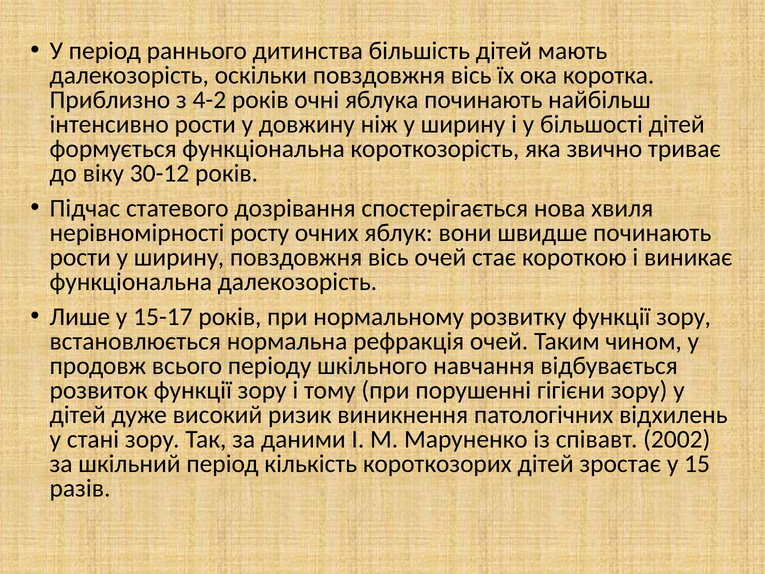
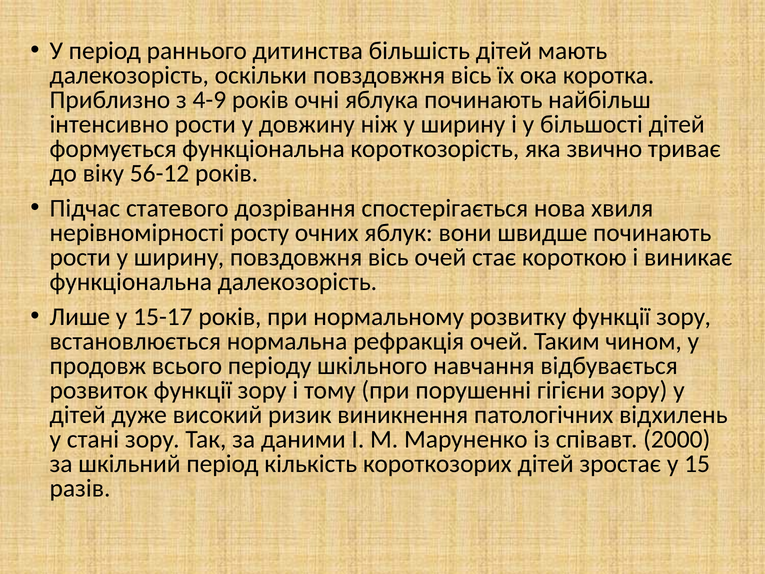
4-2: 4-2 -> 4-9 (209, 100)
30-12: 30-12 -> 56-12 (160, 173)
2002: 2002 -> 2000 (677, 439)
